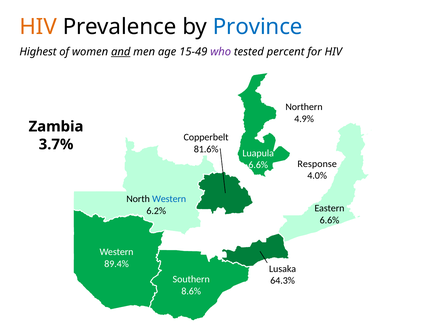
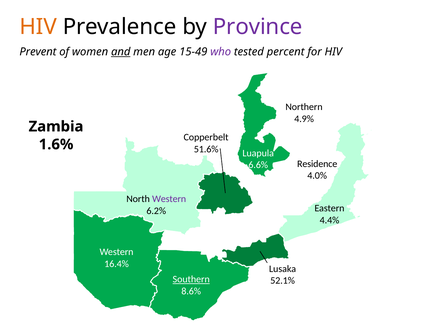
Province colour: blue -> purple (258, 27)
Highest: Highest -> Prevent (38, 52)
3.7%: 3.7% -> 1.6% (56, 145)
81.6%: 81.6% -> 51.6% (206, 149)
Response: Response -> Residence (317, 164)
Western colour: blue -> purple (169, 199)
6.6%: 6.6% -> 4.4% (329, 220)
89.4%: 89.4% -> 16.4% (117, 264)
Southern underline: none -> present (191, 280)
64.3%: 64.3% -> 52.1% (283, 281)
